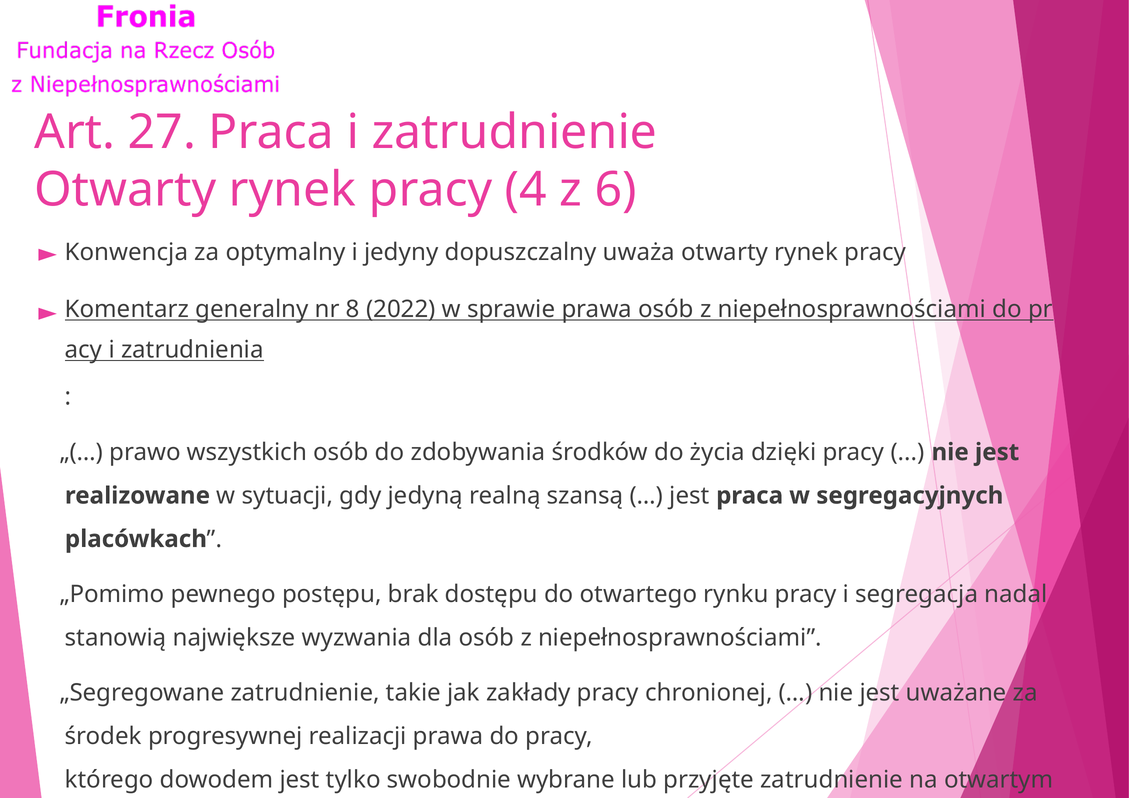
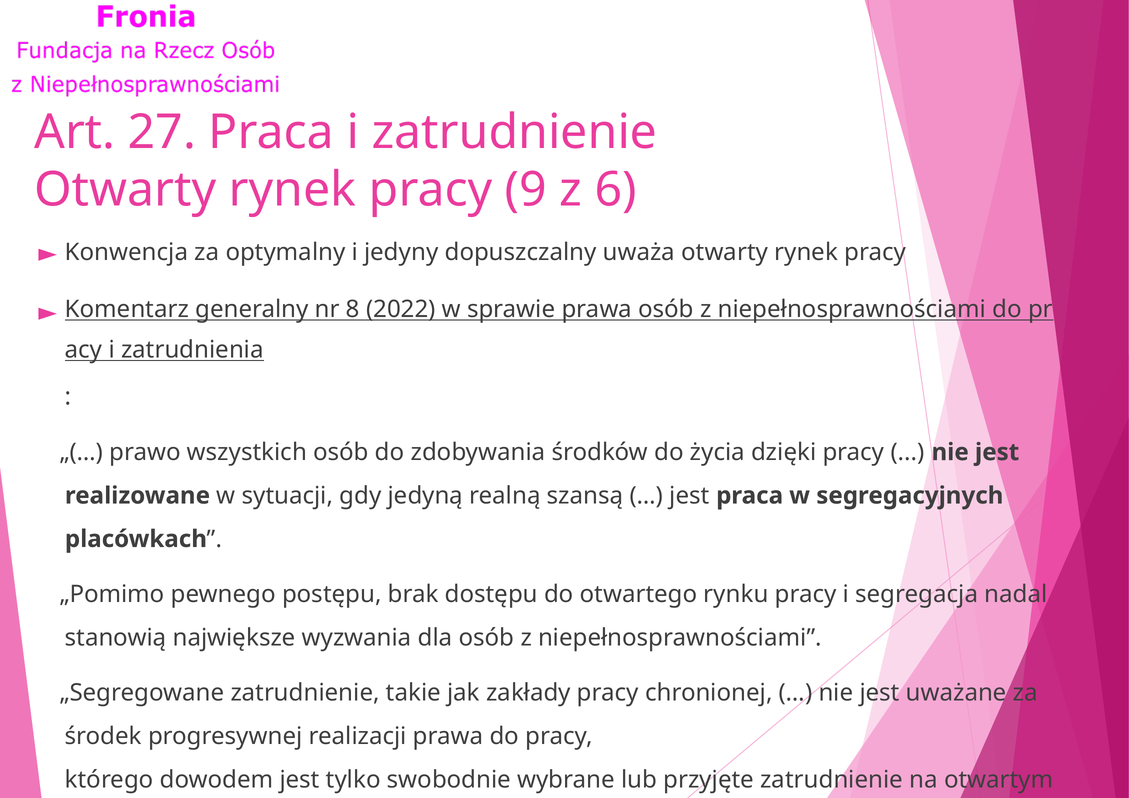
4: 4 -> 9 (526, 190)
